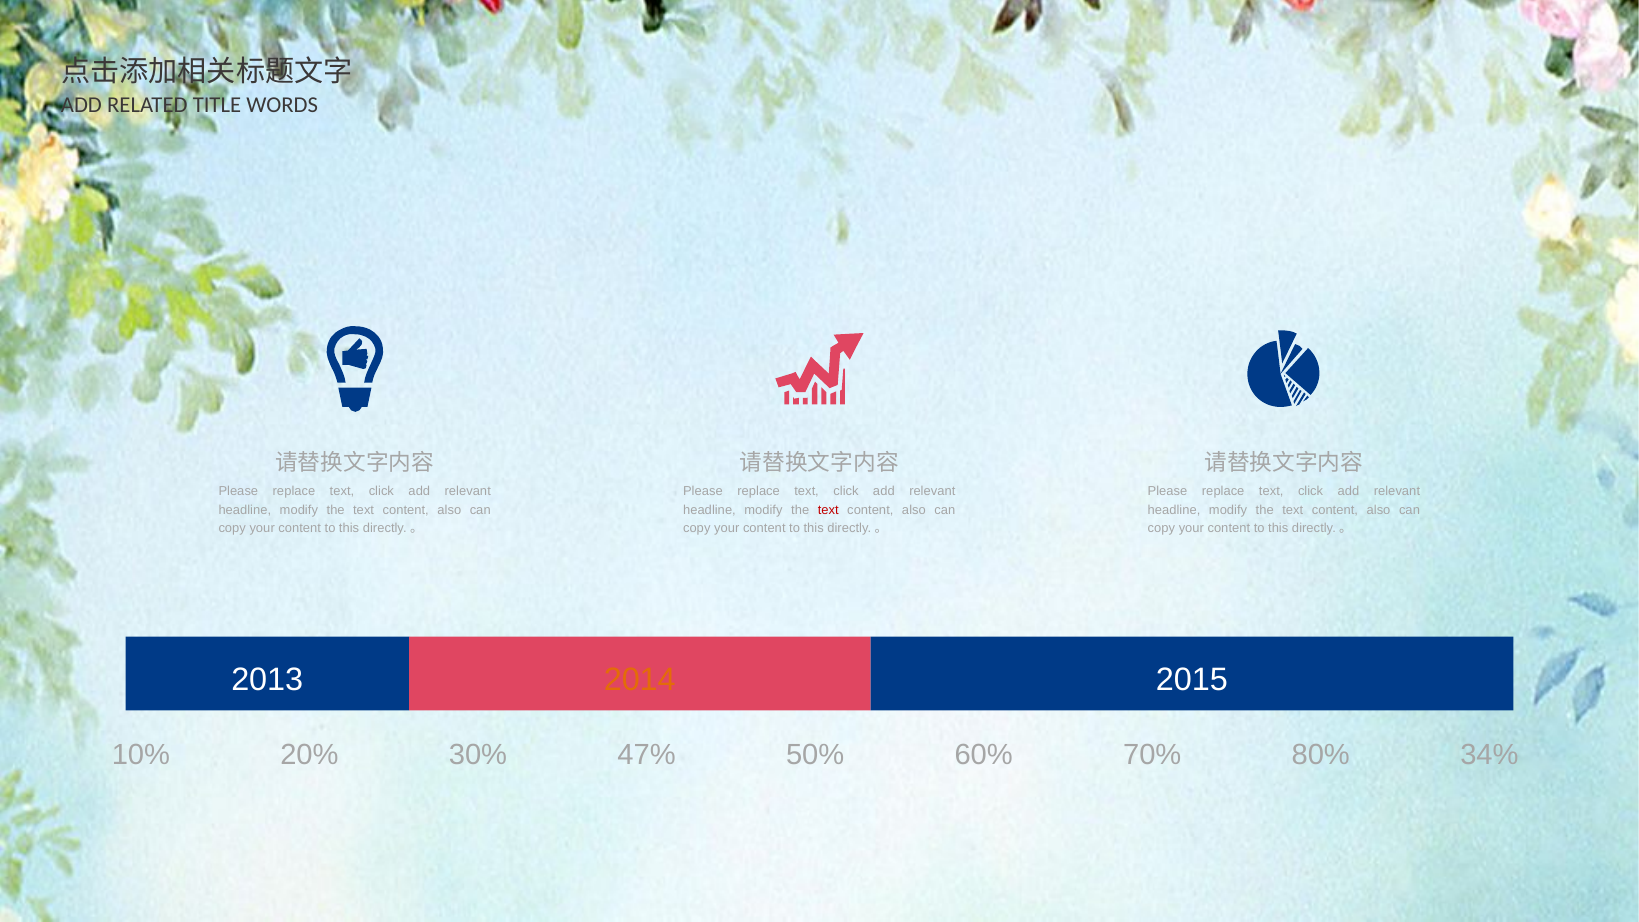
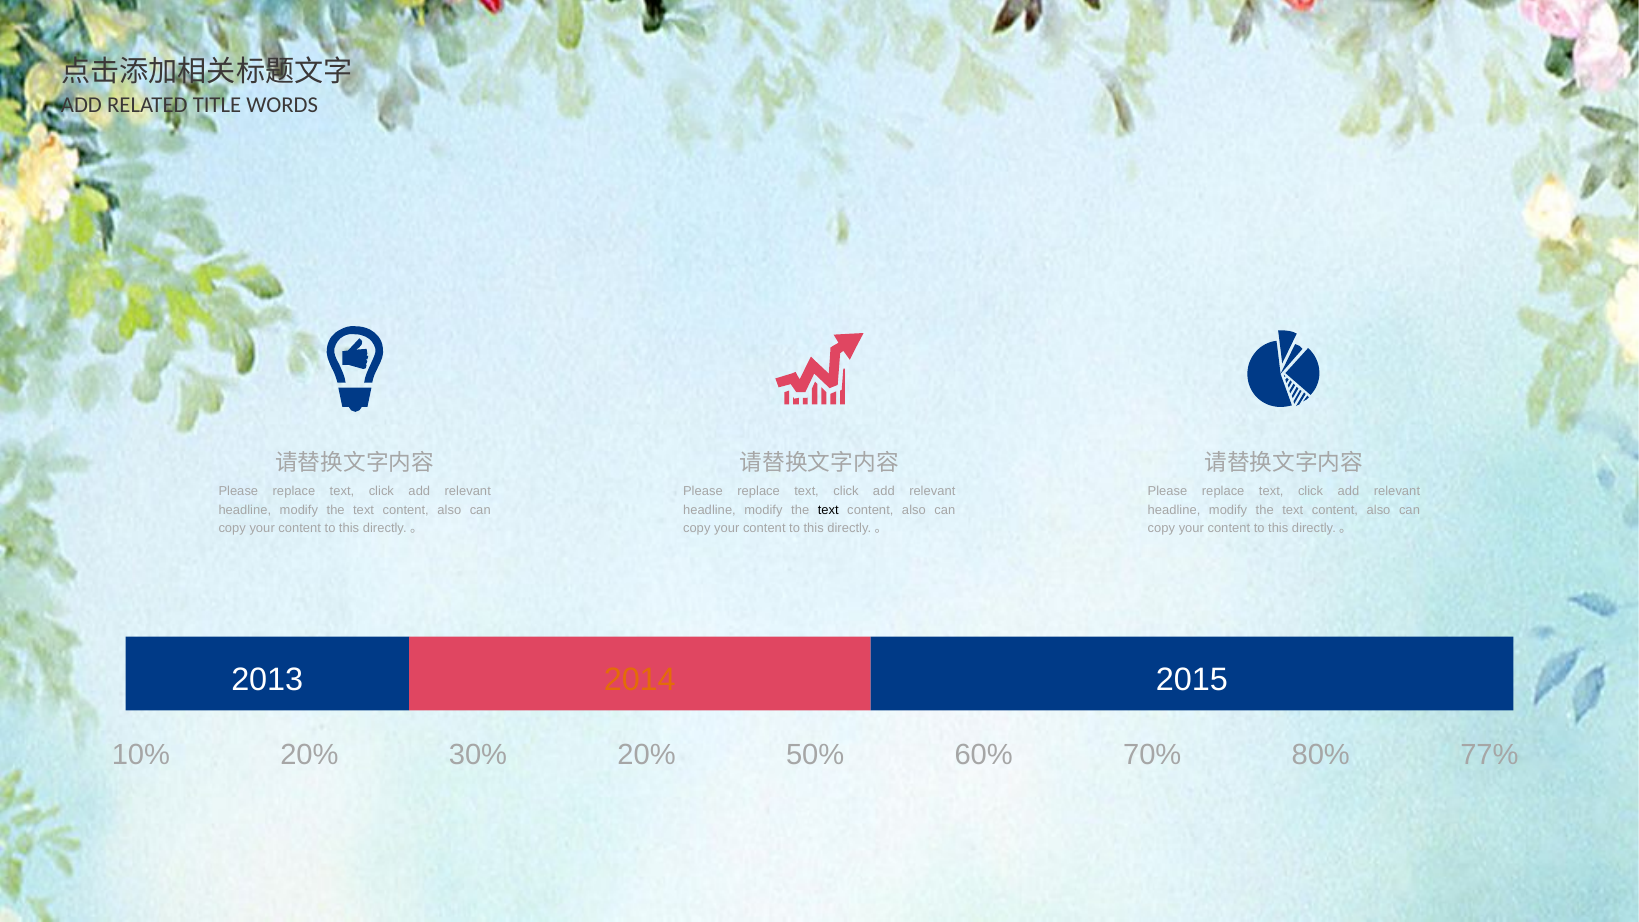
text colour: red -> black (828, 510)
30% 47%: 47% -> 20% (647, 755)
34%: 34% -> 77% (1489, 755)
